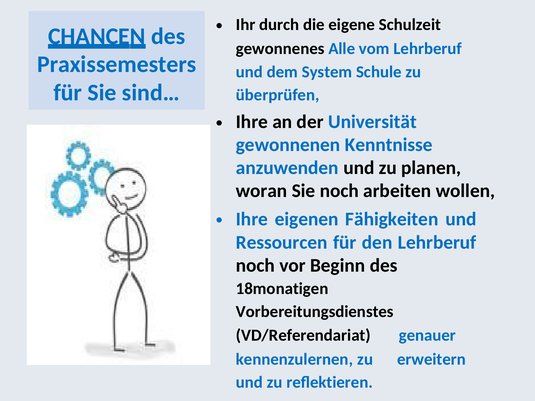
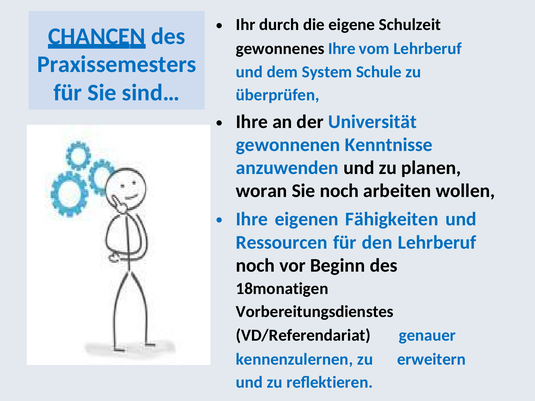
gewonnenes Alle: Alle -> Ihre (342, 49)
